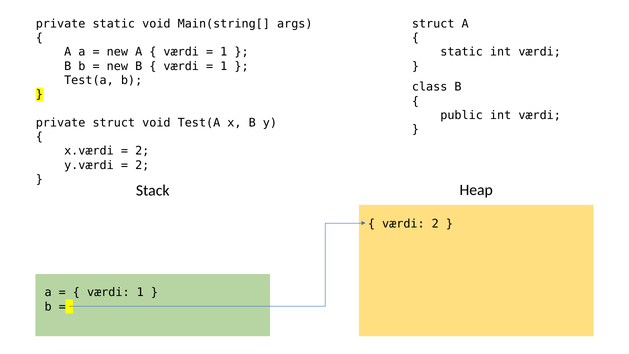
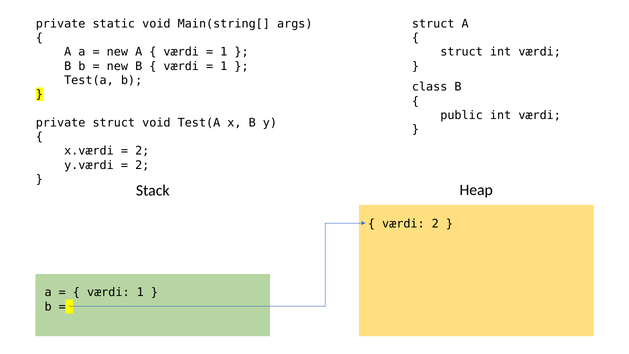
static: static -> struct (462, 52)
